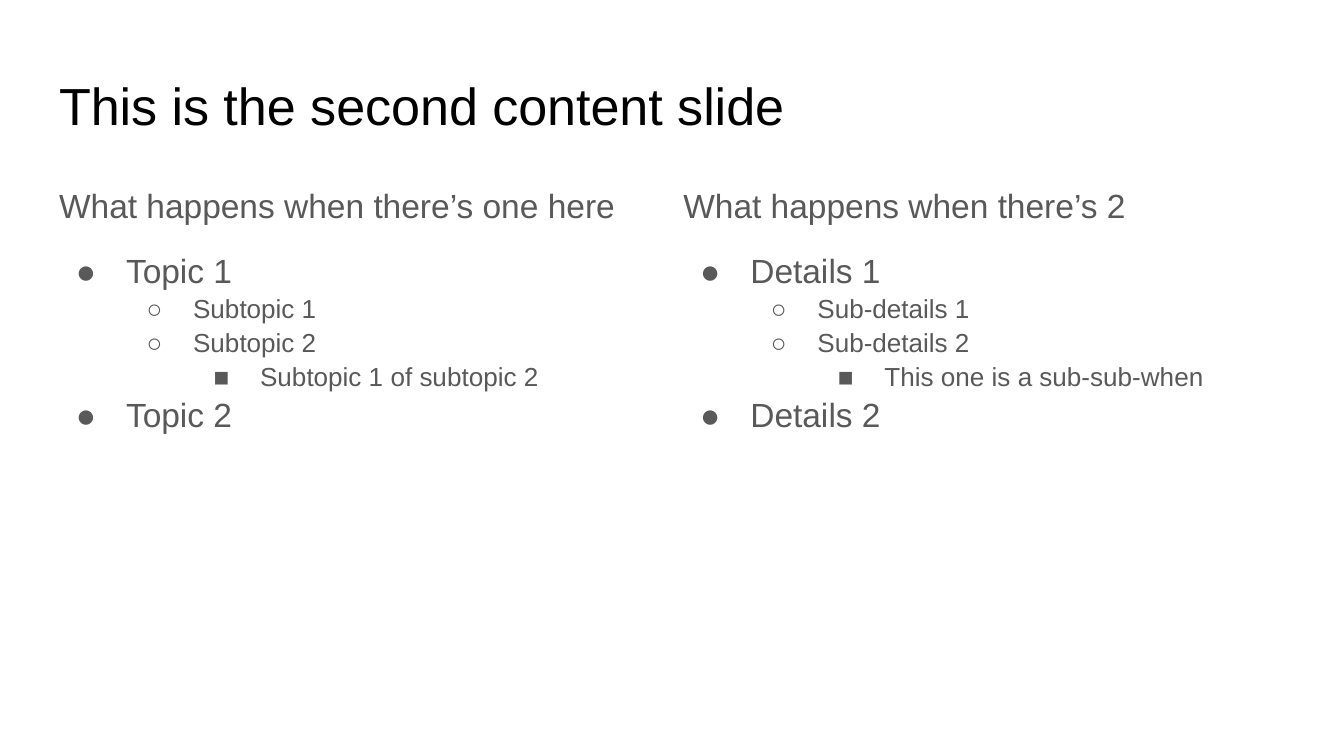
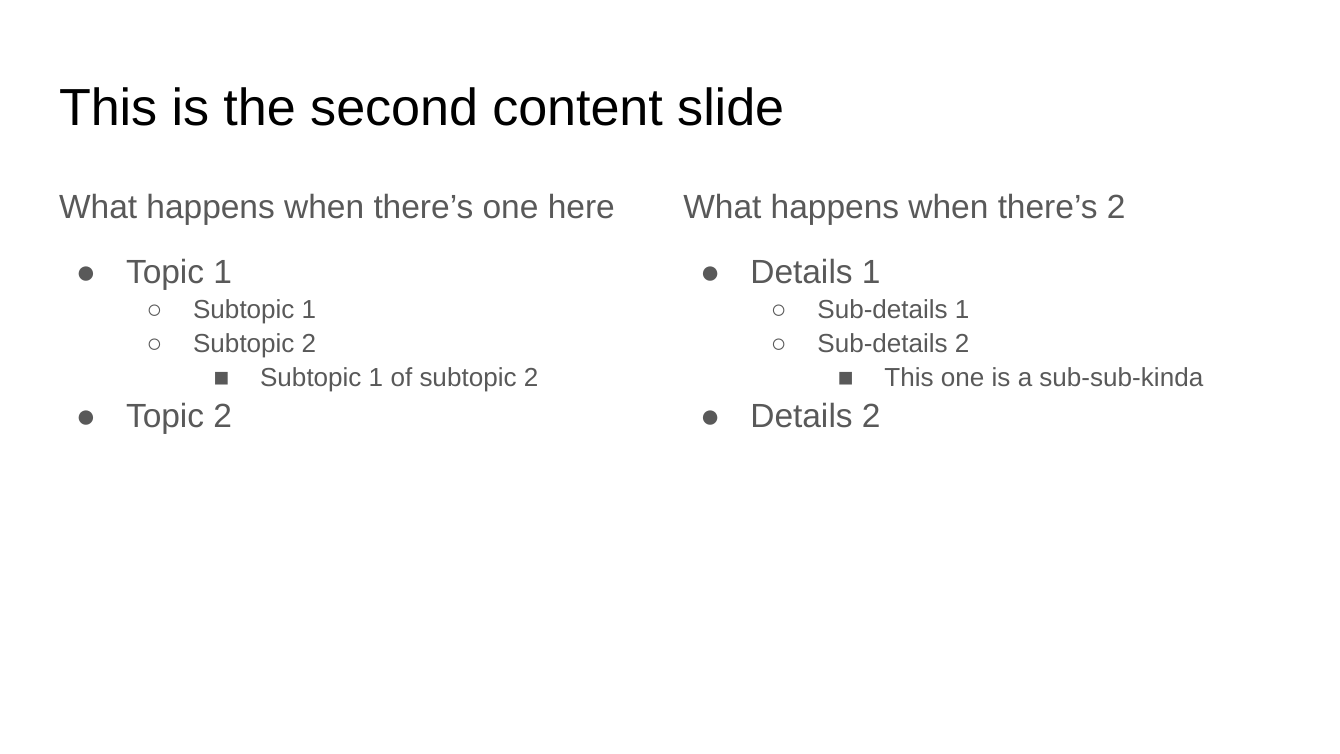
sub-sub-when: sub-sub-when -> sub-sub-kinda (1121, 378)
